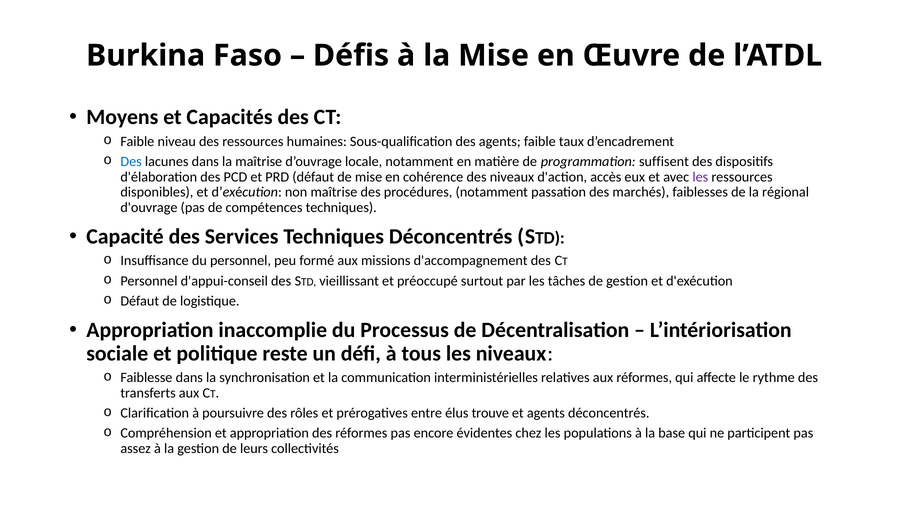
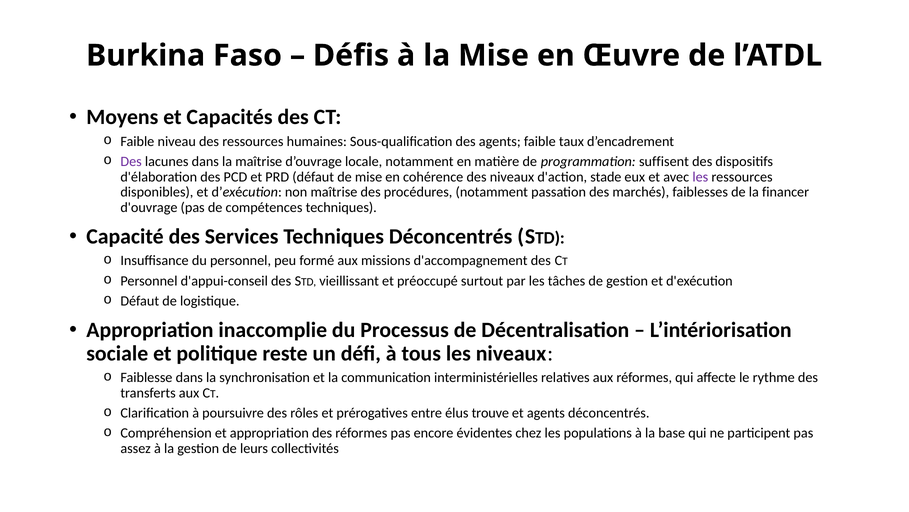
Des colour: blue -> purple (131, 161)
accès: accès -> stade (606, 177)
régional: régional -> financer (786, 192)
